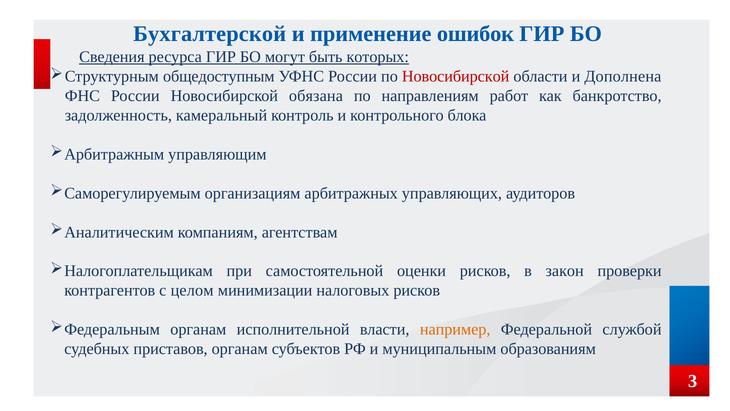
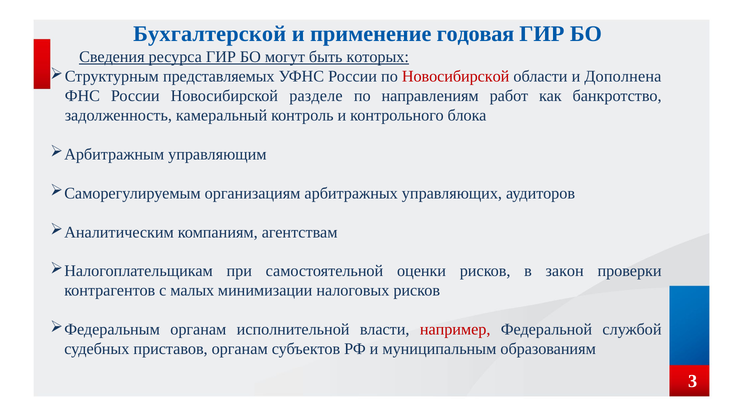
ошибок: ошибок -> годовая (475, 34)
общедоступным: общедоступным -> представляемых (219, 76)
обязана: обязана -> разделе (316, 96)
целом: целом -> малых (192, 290)
например colour: orange -> red (455, 329)
